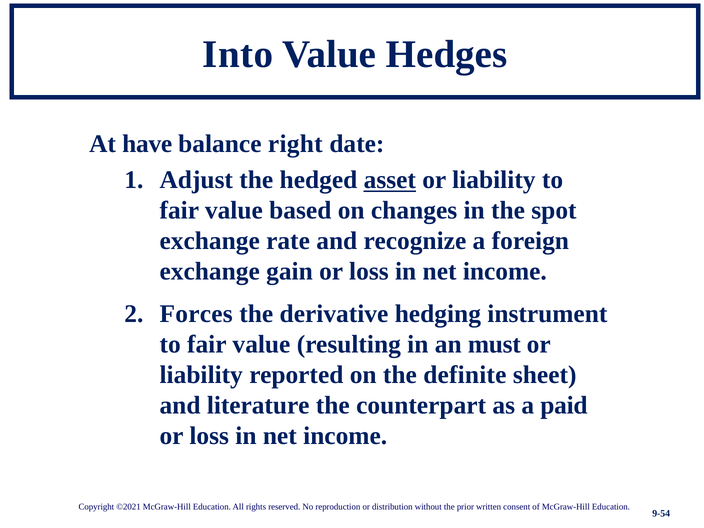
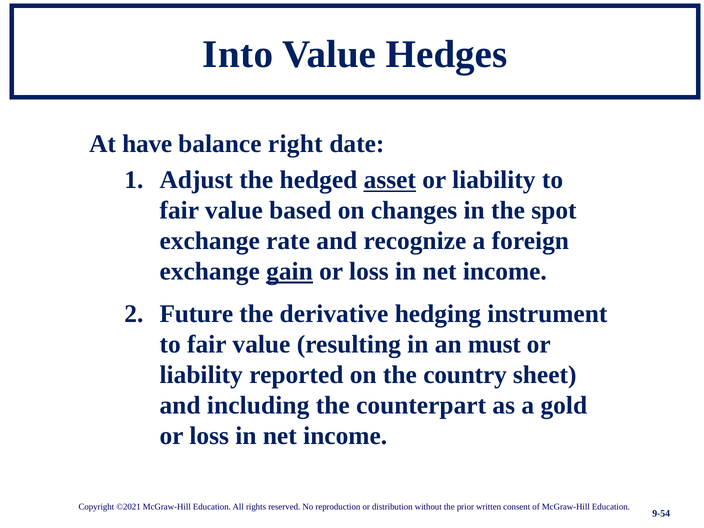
gain underline: none -> present (289, 272)
Forces: Forces -> Future (196, 314)
definite: definite -> country (465, 375)
literature: literature -> including (258, 405)
paid: paid -> gold (564, 405)
